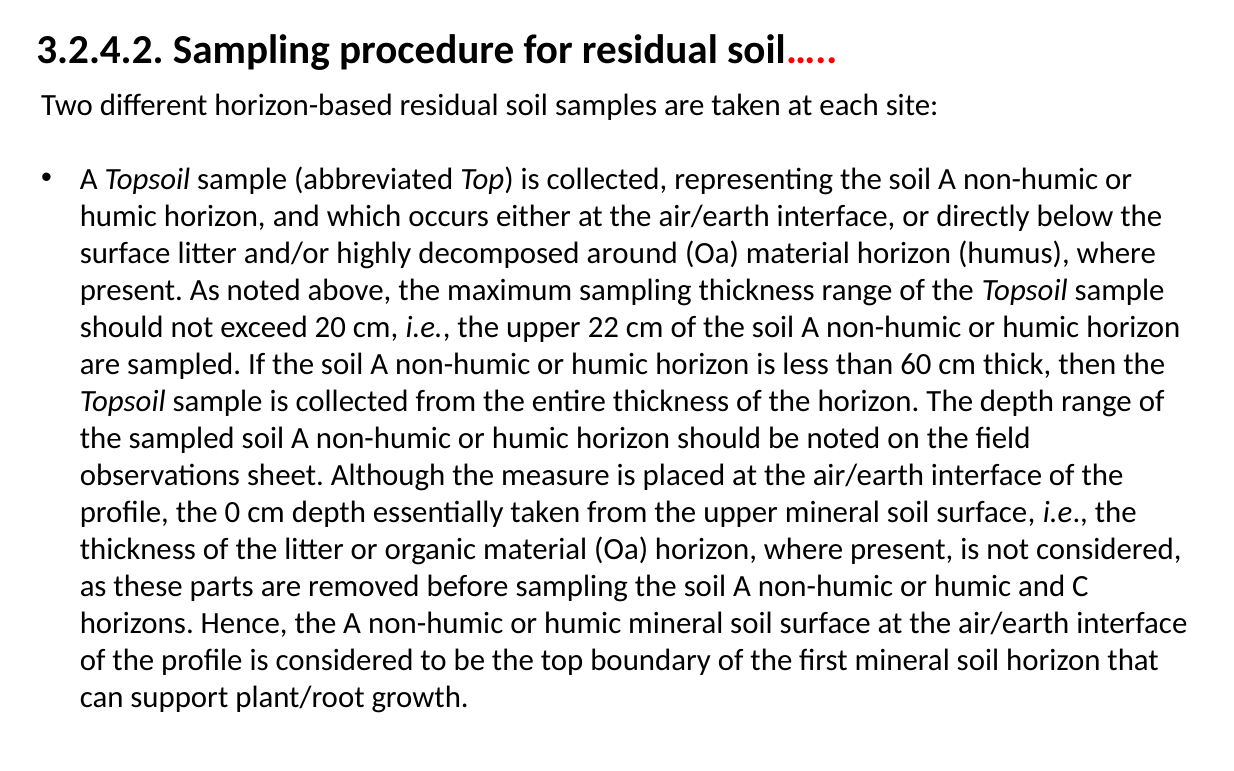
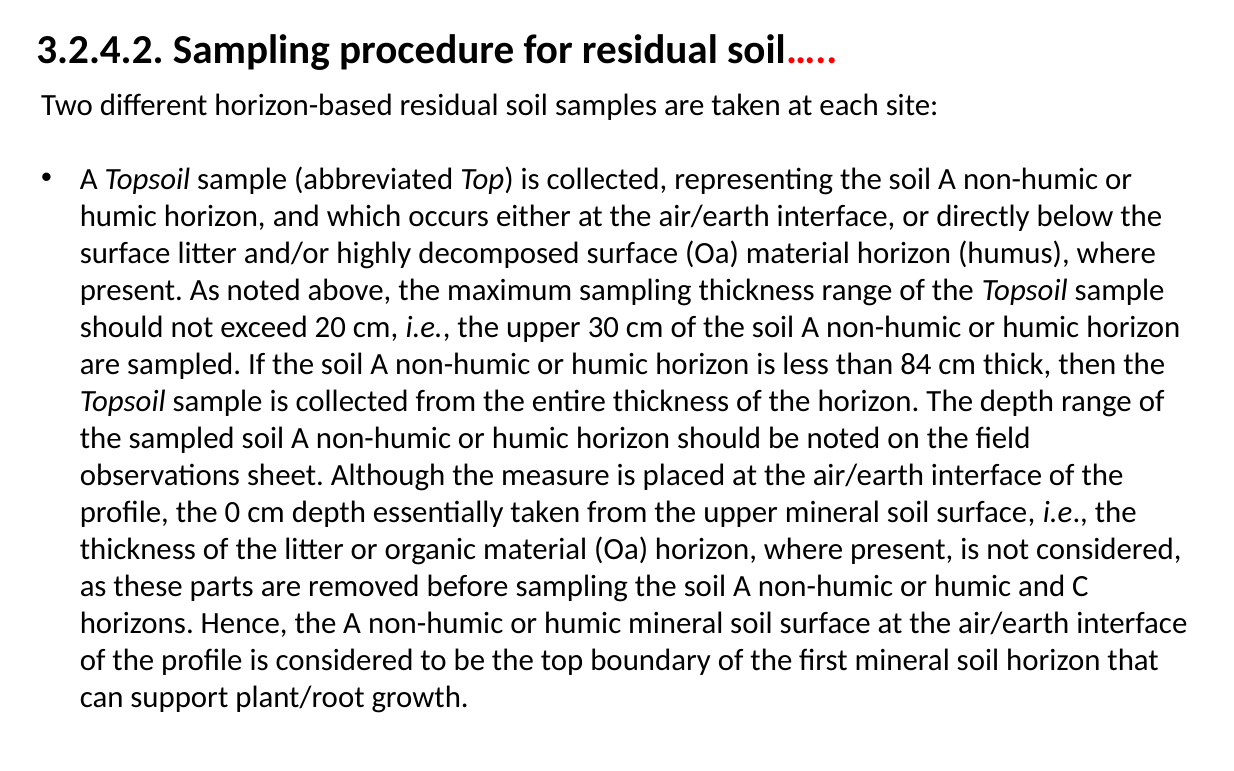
decomposed around: around -> surface (632, 253)
22: 22 -> 30 (603, 327)
60: 60 -> 84 (916, 364)
